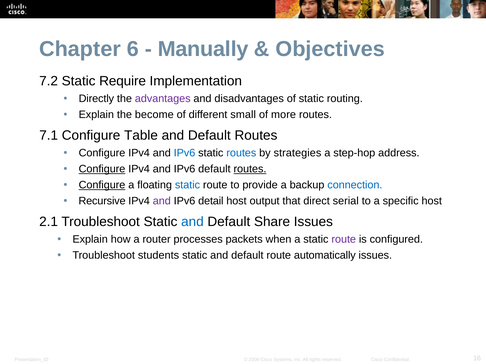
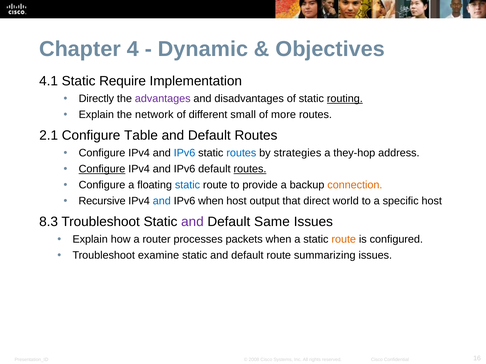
6: 6 -> 4 (133, 49)
Manually: Manually -> Dynamic (203, 49)
7.2: 7.2 -> 4.1 (49, 81)
routing underline: none -> present (345, 99)
become: become -> network (154, 115)
7.1: 7.1 -> 2.1 (49, 135)
step-hop: step-hop -> they-hop (354, 153)
Configure underline: present -> none (102, 185)
connection colour: blue -> orange (355, 185)
and colour: purple -> blue (162, 201)
IPv6 detail: detail -> when (211, 201)
serial: serial -> world (346, 201)
2.1: 2.1 -> 8.3 (49, 222)
and colour: blue -> purple (192, 222)
Share: Share -> Same (272, 222)
route colour: purple -> orange (344, 240)
students: students -> examine (159, 256)
automatically: automatically -> summarizing (325, 256)
